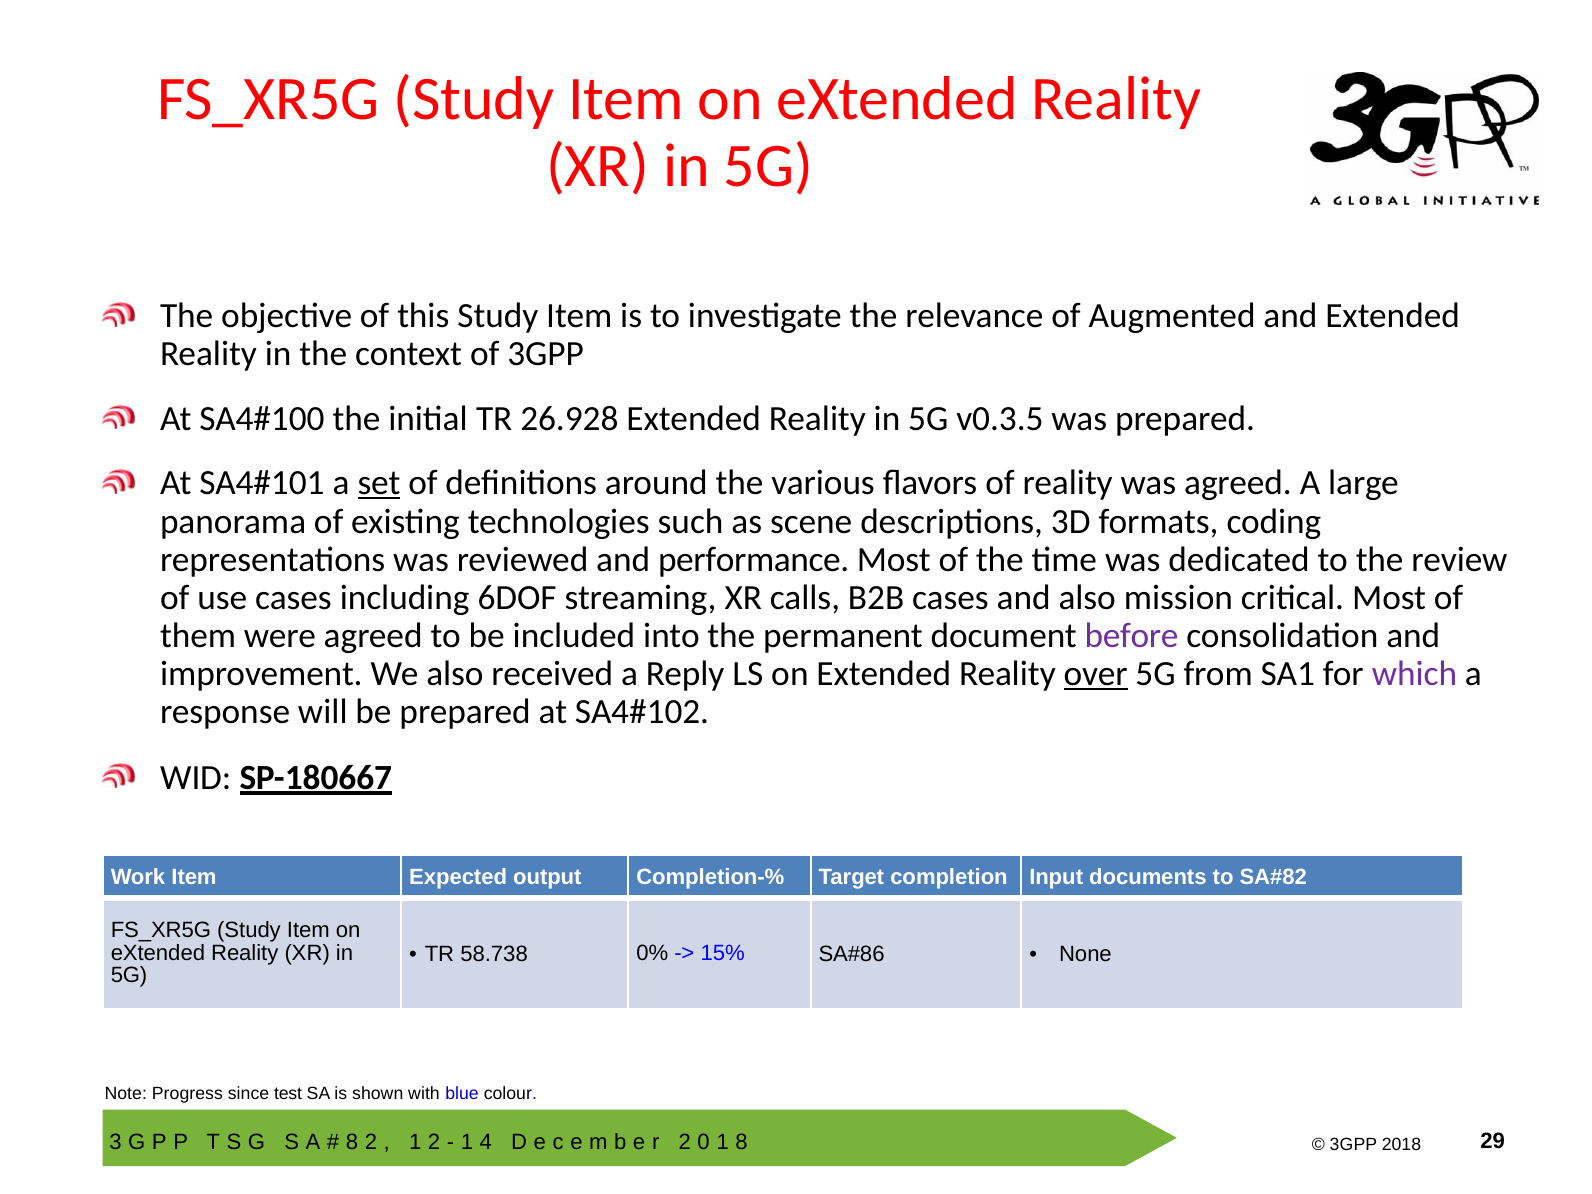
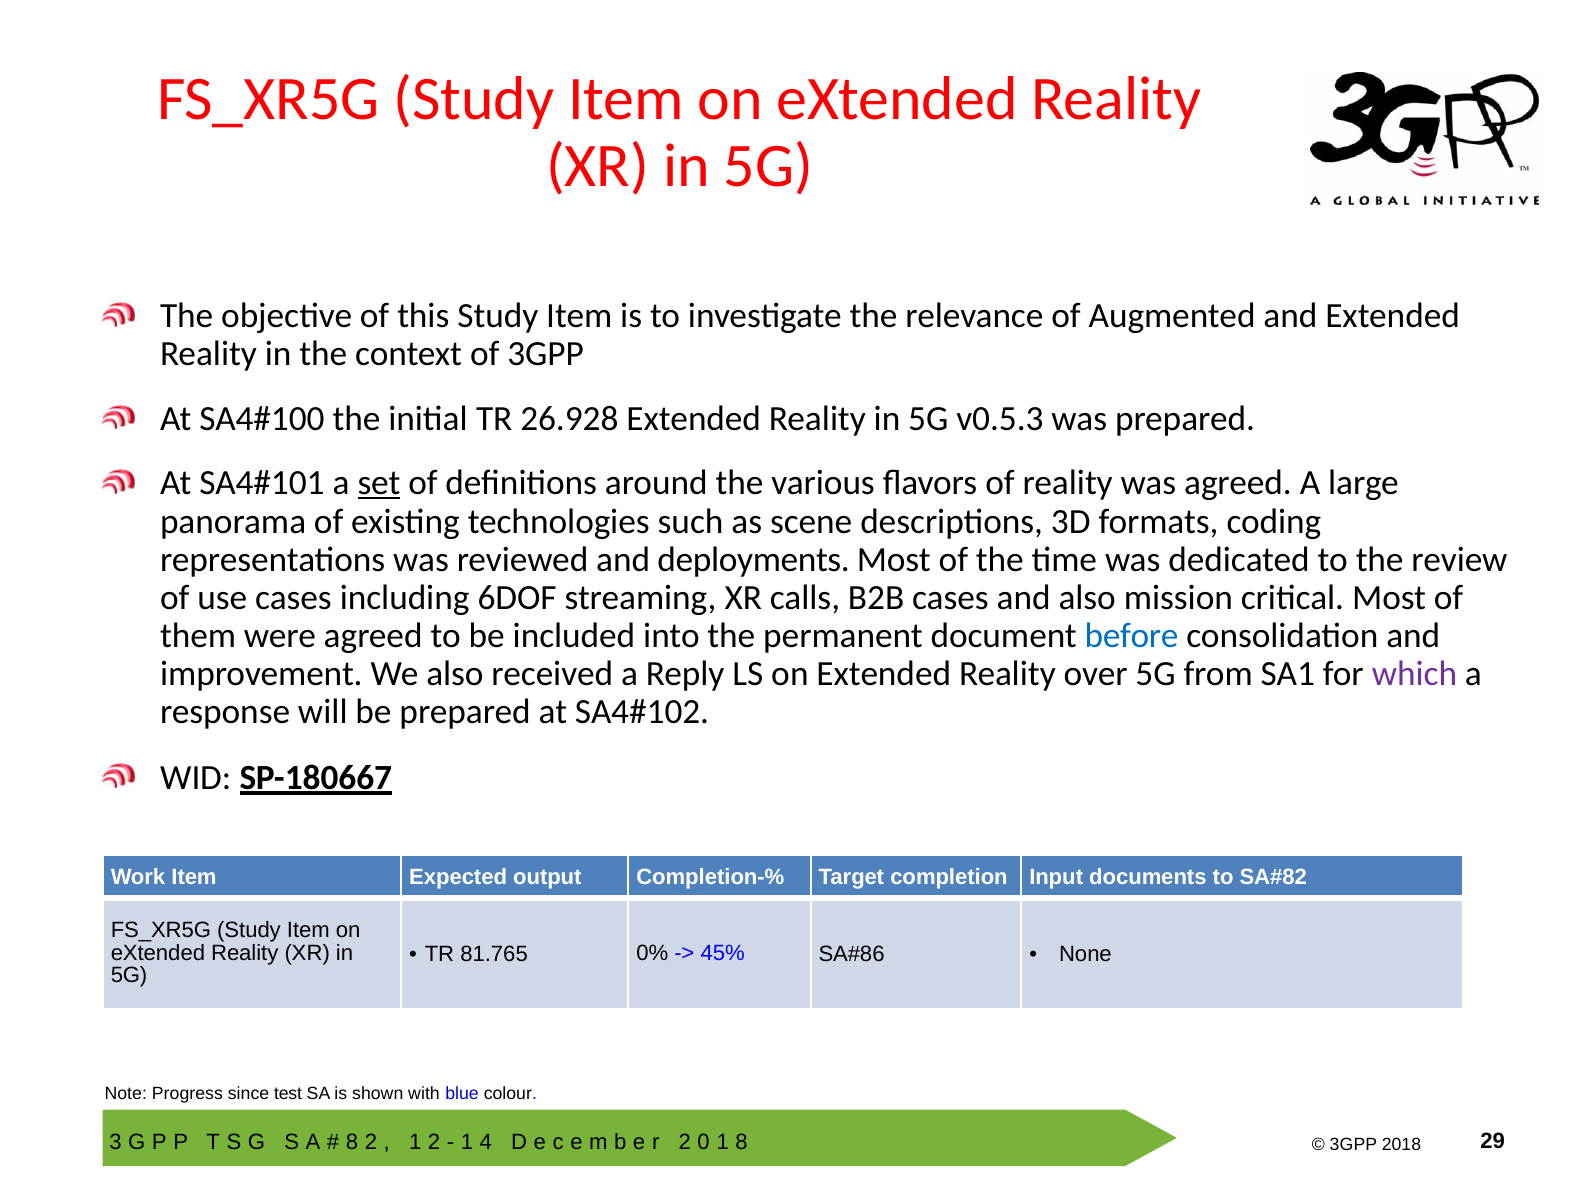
v0.3.5: v0.3.5 -> v0.5.3 (1000, 418)
performance: performance -> deployments (754, 560)
before colour: purple -> blue (1132, 636)
over underline: present -> none (1096, 674)
58.738: 58.738 -> 81.765 (494, 954)
15%: 15% -> 45% (723, 953)
